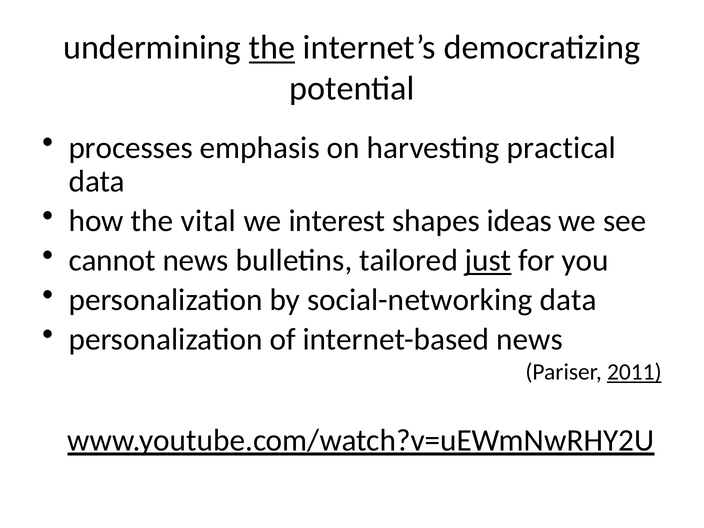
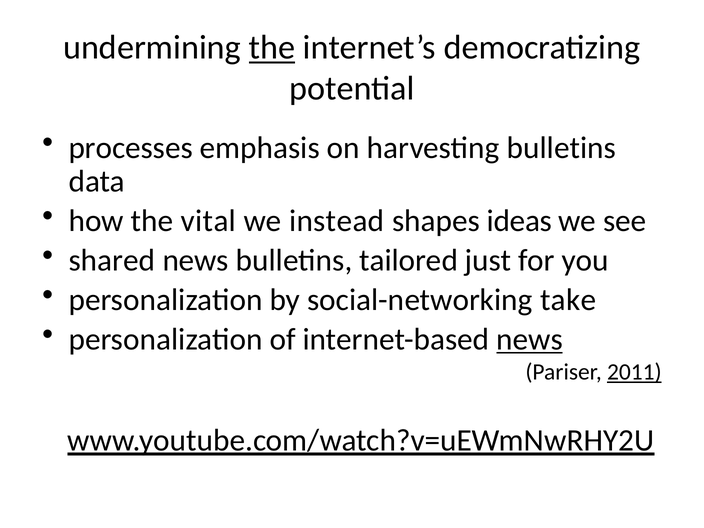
harvesting practical: practical -> bulletins (561, 148)
interest: interest -> instead (337, 221)
cannot: cannot -> shared (112, 260)
just underline: present -> none (488, 260)
social-networking data: data -> take (568, 300)
news underline: none -> present (530, 339)
